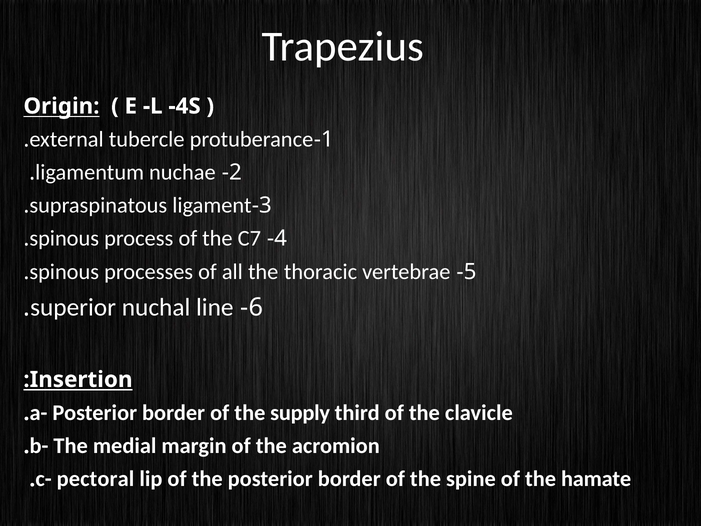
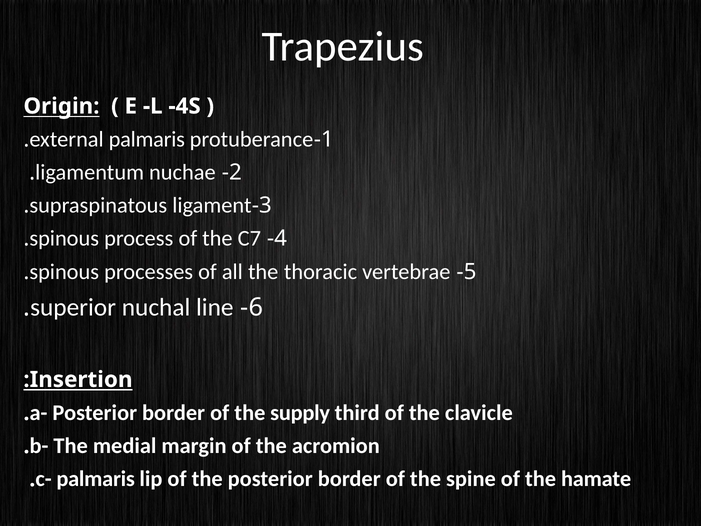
tubercle: tubercle -> palmaris (147, 139)
c- pectoral: pectoral -> palmaris (96, 479)
